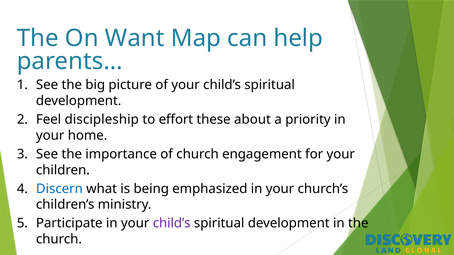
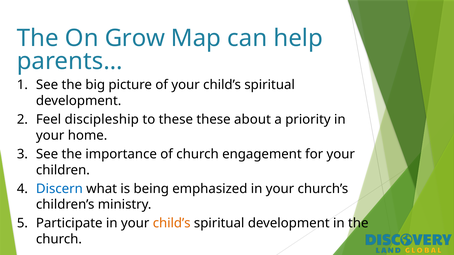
Want: Want -> Grow (135, 38)
to effort: effort -> these (176, 120)
child’s colour: purple -> orange (172, 224)
